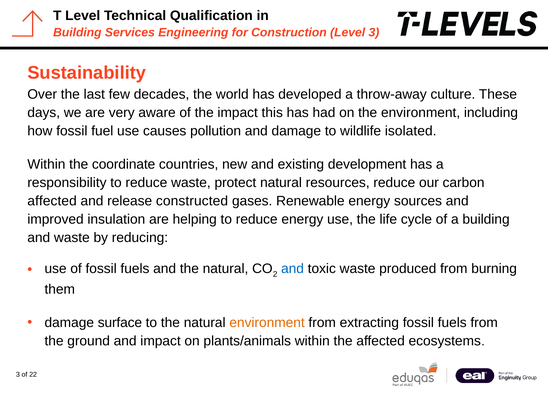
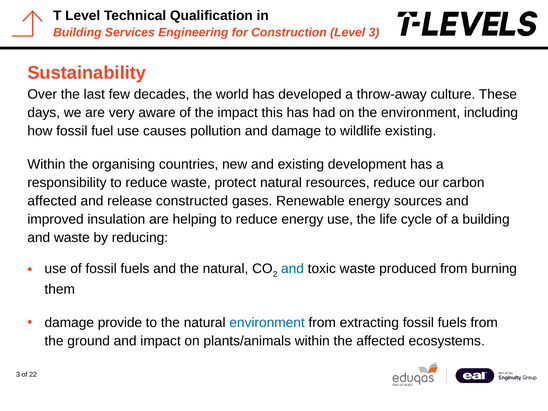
wildlife isolated: isolated -> existing (411, 131)
coordinate: coordinate -> organising (124, 164)
surface: surface -> provide (120, 323)
environment colour: orange -> blue (267, 323)
